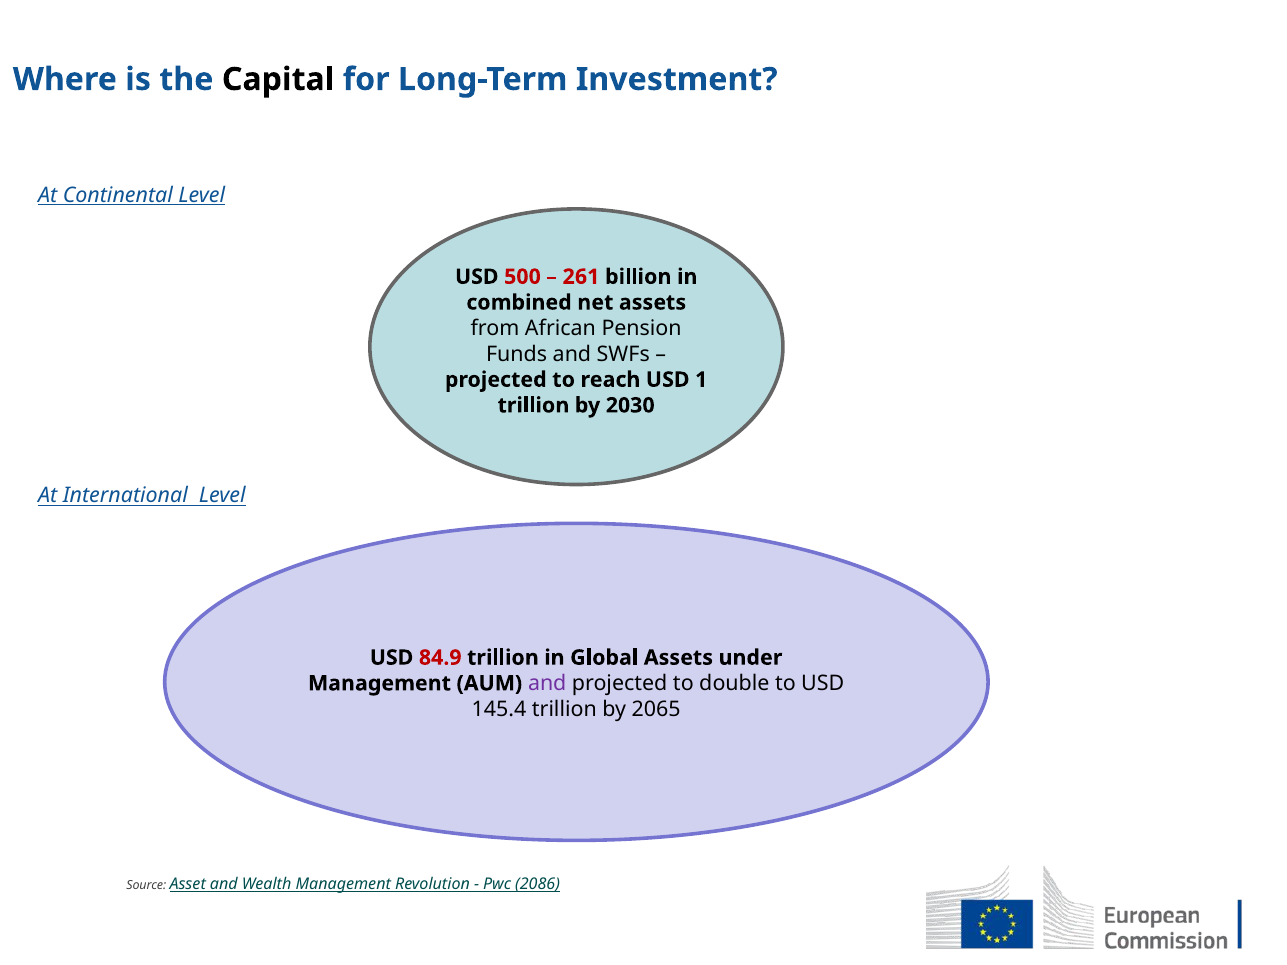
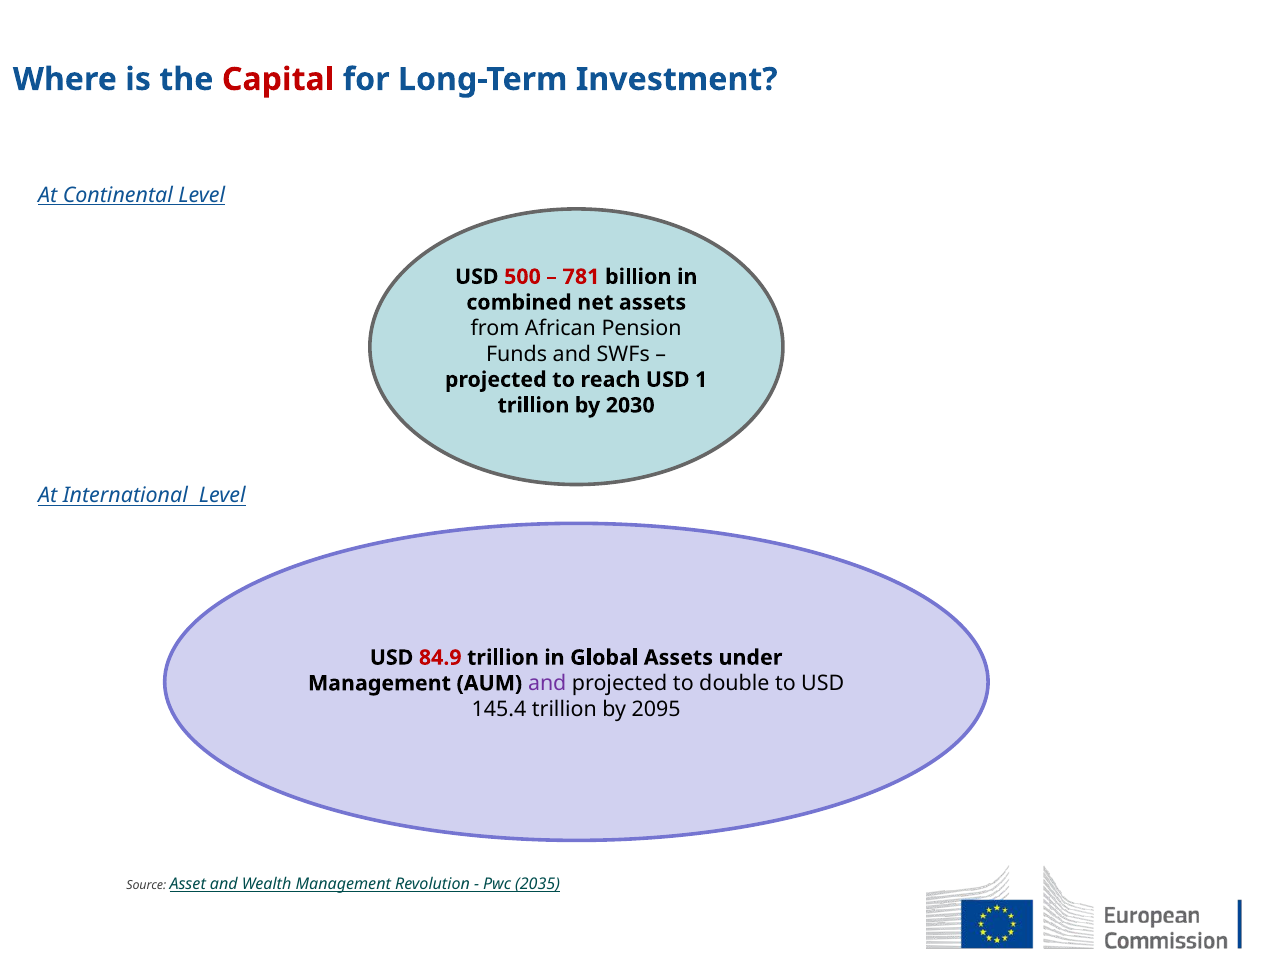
Capital colour: black -> red (278, 79)
261: 261 -> 781 (581, 277)
2065: 2065 -> 2095 (656, 709)
2086: 2086 -> 2035 (538, 885)
